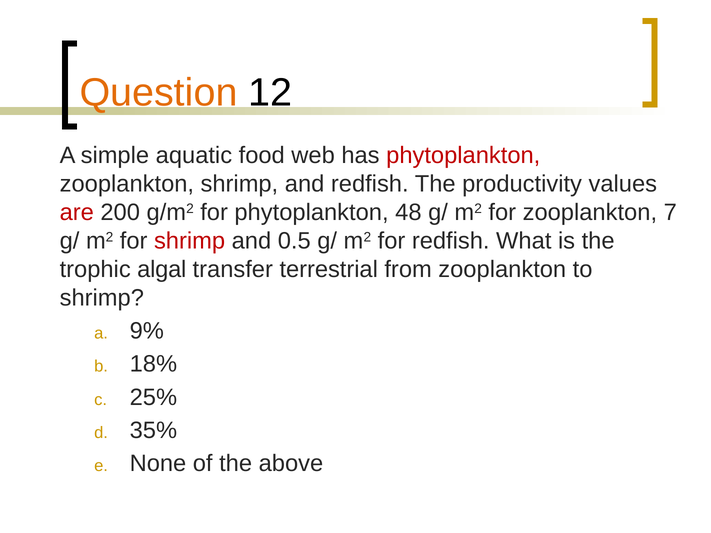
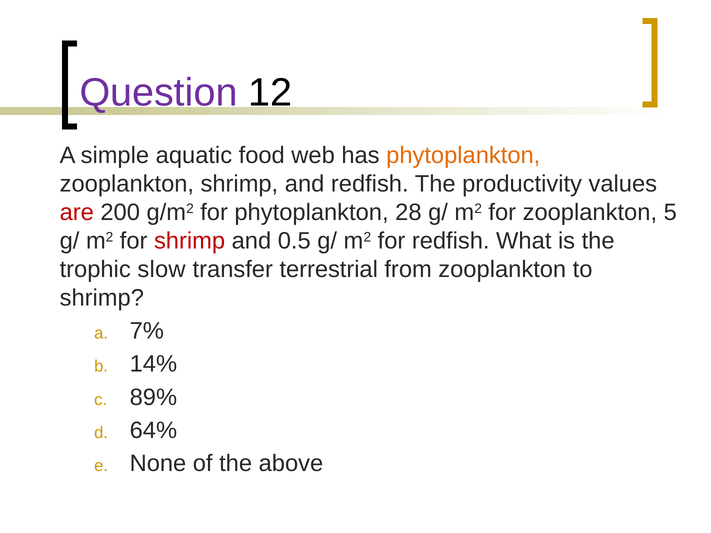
Question colour: orange -> purple (159, 93)
phytoplankton colour: red -> orange (463, 156)
48: 48 -> 28 (408, 213)
7: 7 -> 5 (670, 213)
algal: algal -> slow (162, 269)
9%: 9% -> 7% (147, 331)
18%: 18% -> 14% (153, 364)
25%: 25% -> 89% (153, 397)
35%: 35% -> 64% (153, 431)
